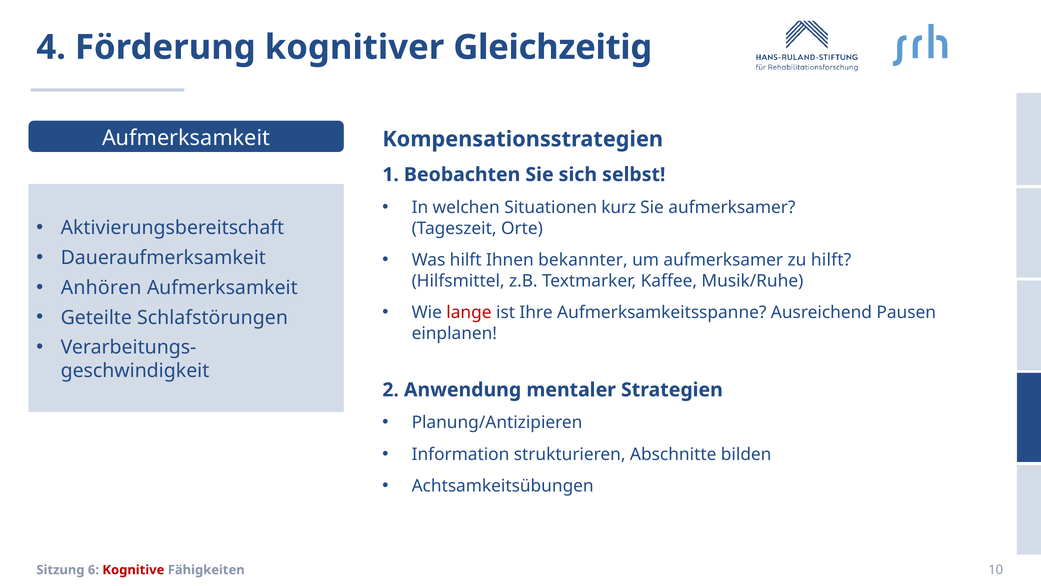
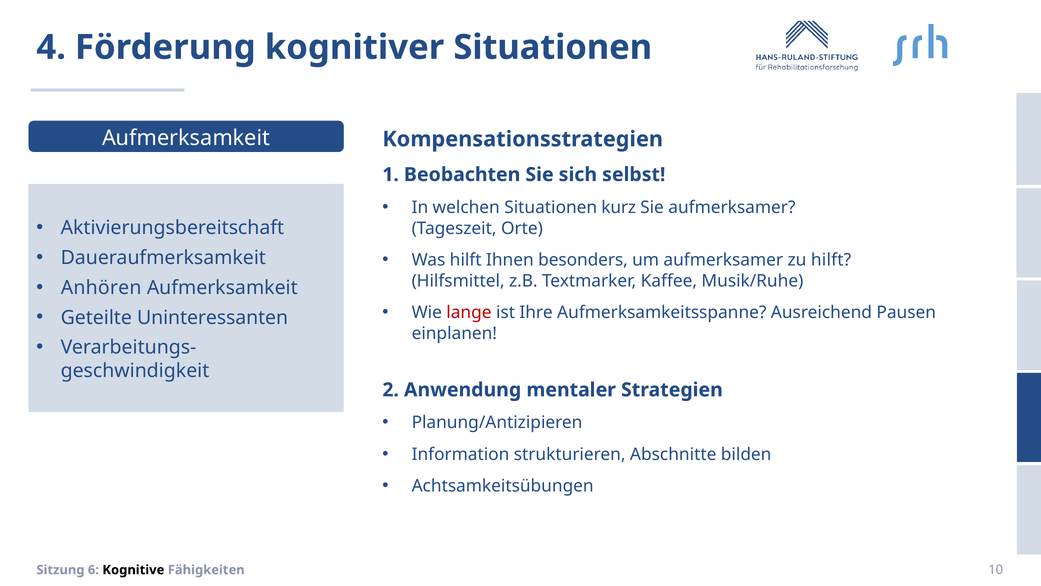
kognitiver Gleichzeitig: Gleichzeitig -> Situationen (553, 47)
bekannter: bekannter -> besonders (583, 260)
Schlafstörungen: Schlafstörungen -> Uninteressanten (213, 317)
Kognitive colour: red -> black (133, 570)
